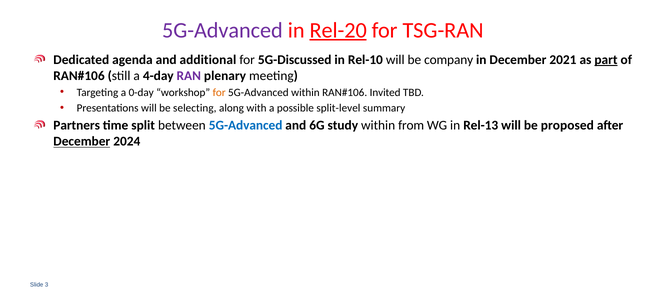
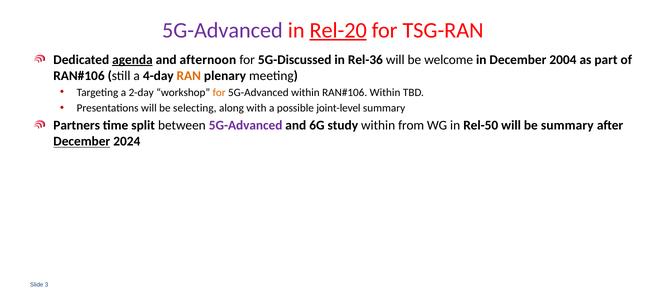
agenda underline: none -> present (132, 60)
additional: additional -> afternoon (208, 60)
Rel-10: Rel-10 -> Rel-36 (365, 60)
company: company -> welcome (449, 60)
2021: 2021 -> 2004 (563, 60)
part underline: present -> none (606, 60)
RAN colour: purple -> orange (189, 76)
0-day: 0-day -> 2-day (141, 93)
Invited: Invited -> Within (385, 93)
split-level: split-level -> joint-level (338, 108)
5G-Advanced colour: blue -> purple (246, 126)
Rel-13: Rel-13 -> Rel-50 (481, 126)
be proposed: proposed -> summary (567, 126)
